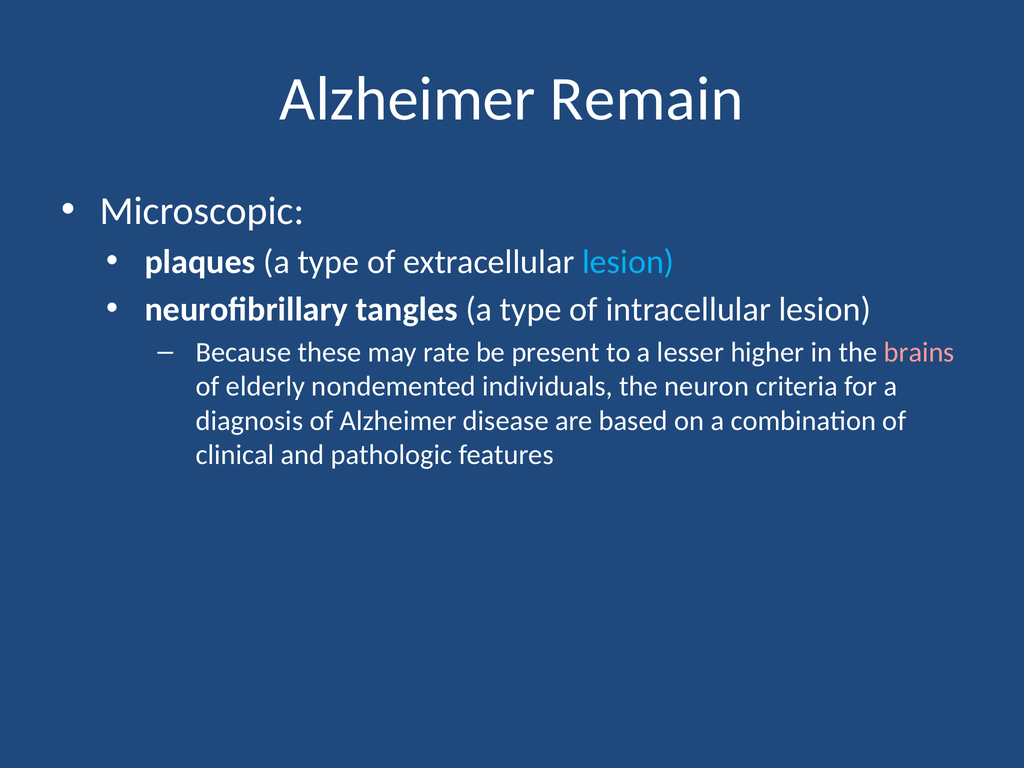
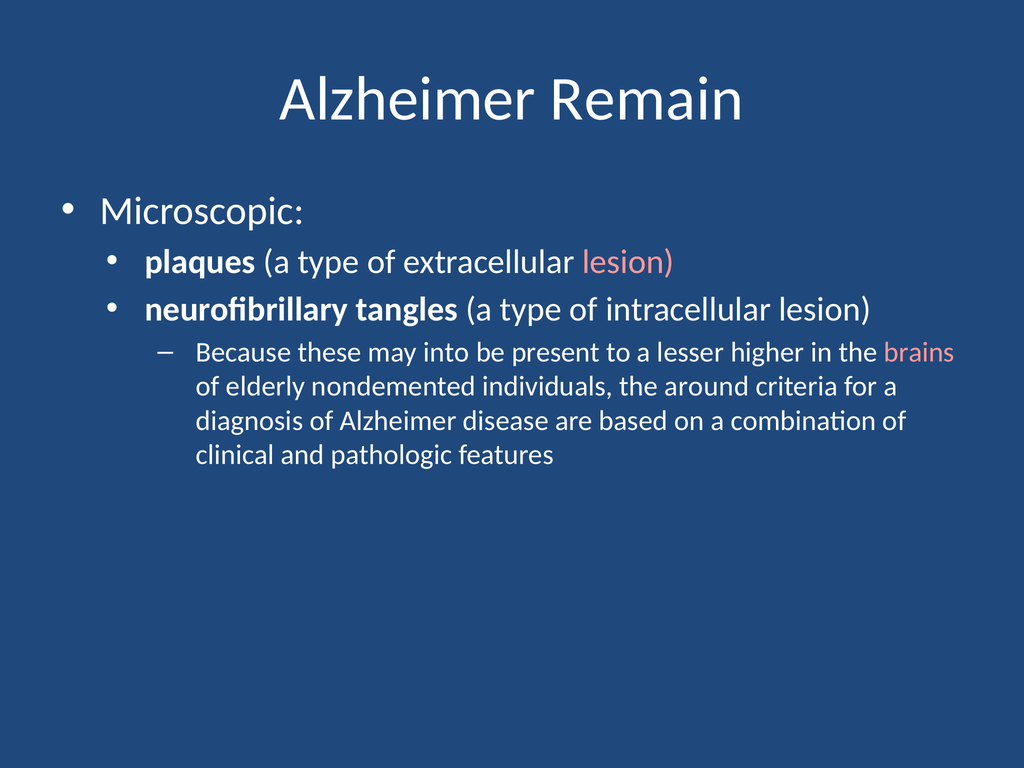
lesion colour: light blue -> pink (628, 262)
rate: rate -> into (446, 352)
neuron: neuron -> around (707, 387)
